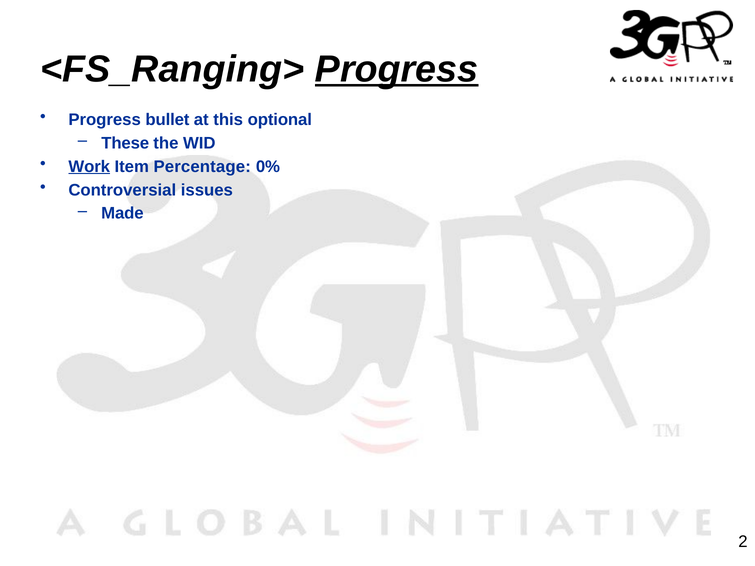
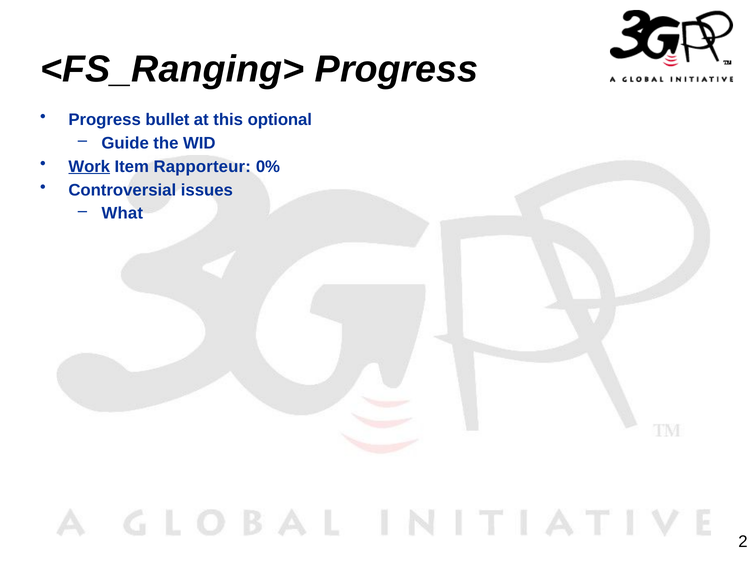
Progress underline: present -> none (397, 69)
These: These -> Guide (125, 143)
Percentage: Percentage -> Rapporteur (202, 167)
Made: Made -> What (122, 214)
